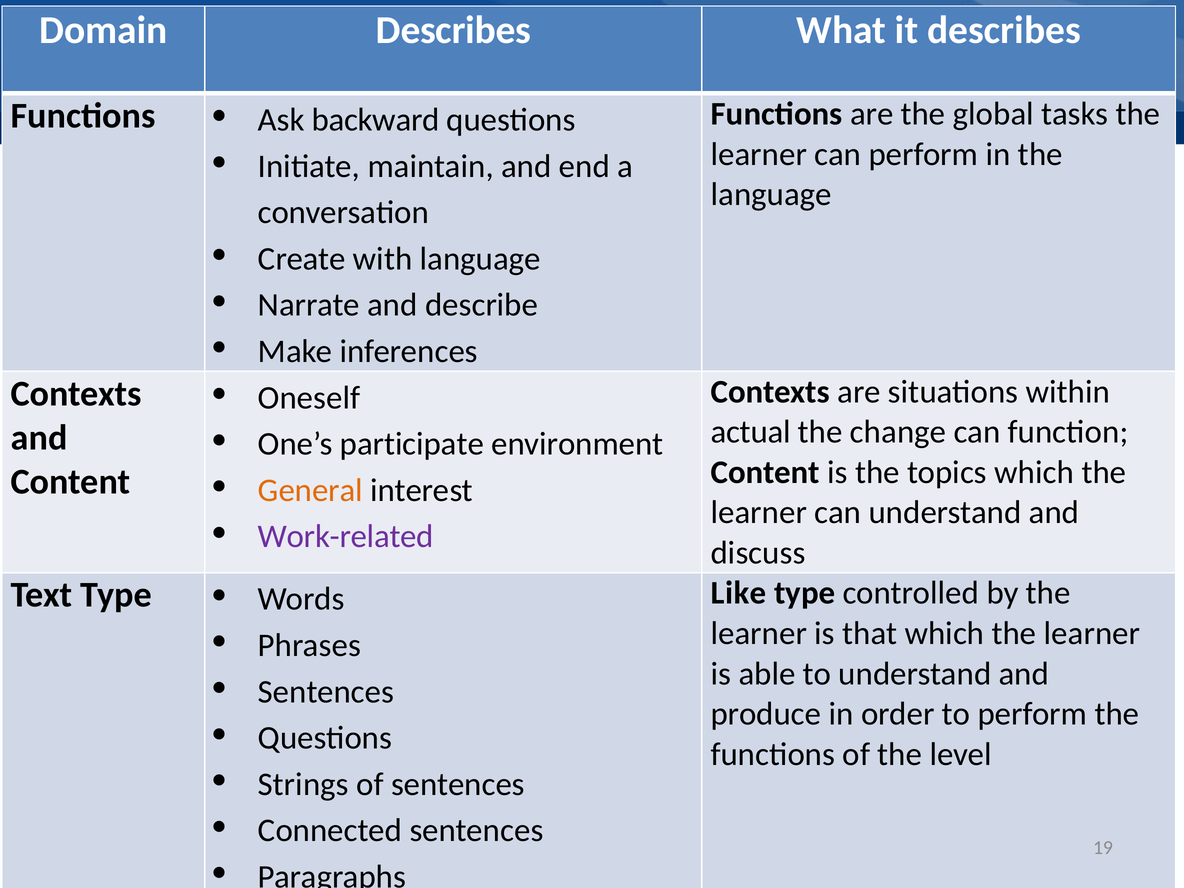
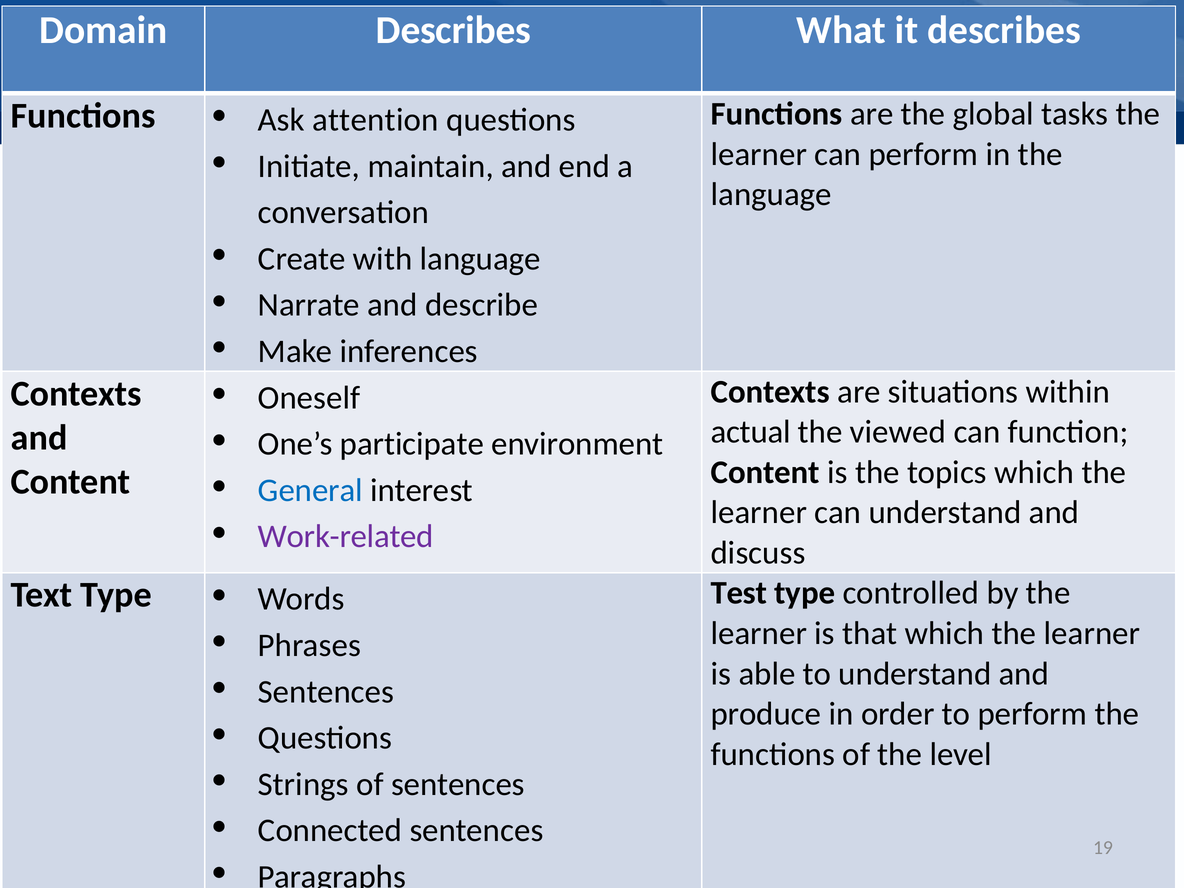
backward: backward -> attention (375, 120)
change: change -> viewed (898, 432)
General colour: orange -> blue (310, 490)
Like: Like -> Test (739, 593)
